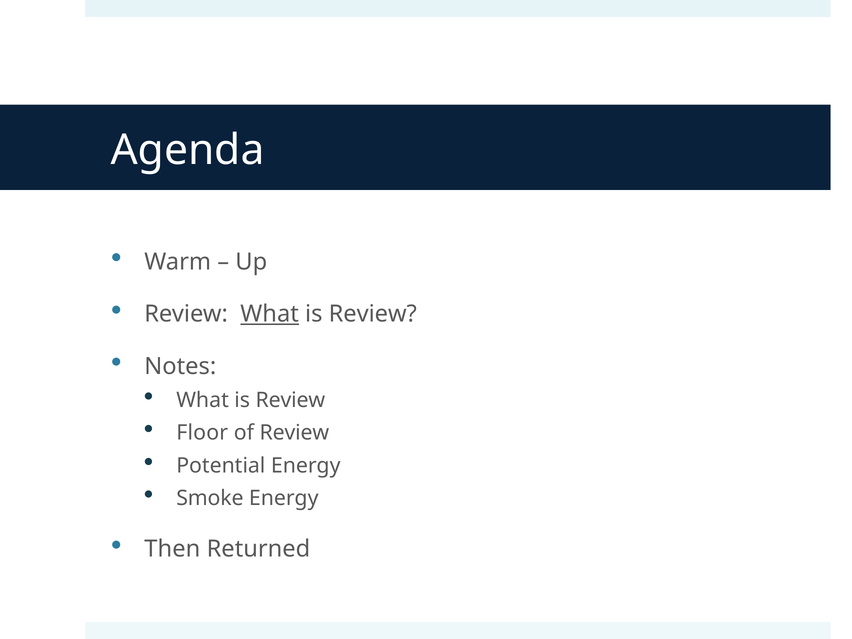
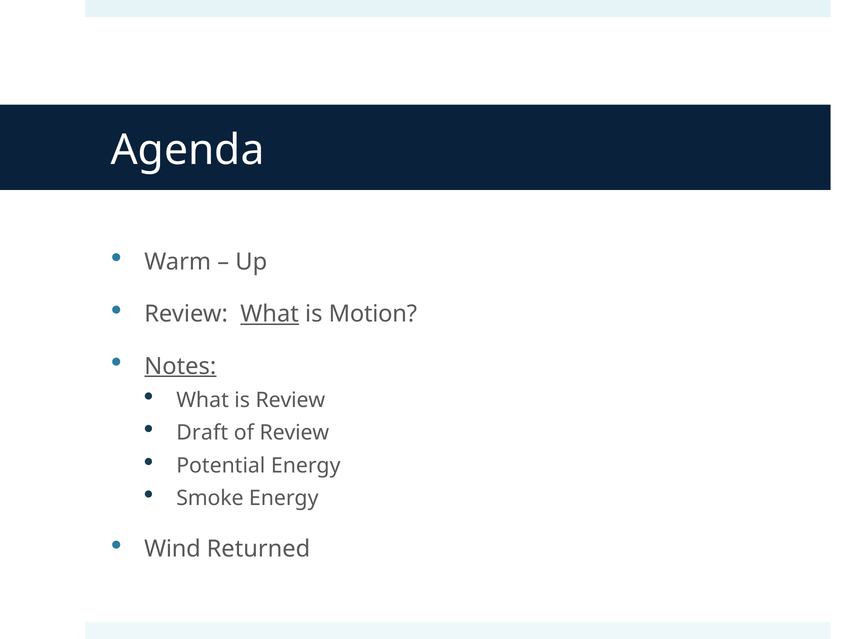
Review: Review -> Motion (373, 314)
Notes underline: none -> present (180, 366)
Floor: Floor -> Draft (202, 433)
Then: Then -> Wind (172, 549)
